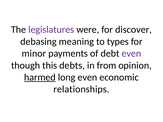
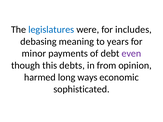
legislatures colour: purple -> blue (51, 30)
discover: discover -> includes (133, 30)
types: types -> years (118, 42)
harmed underline: present -> none (40, 77)
long even: even -> ways (87, 77)
relationships: relationships -> sophisticated (81, 89)
